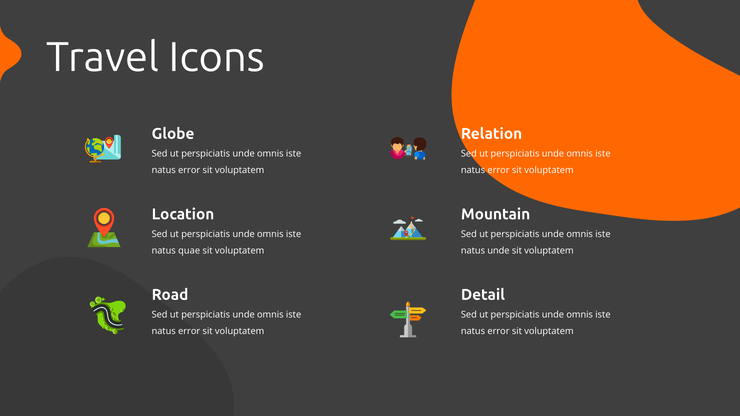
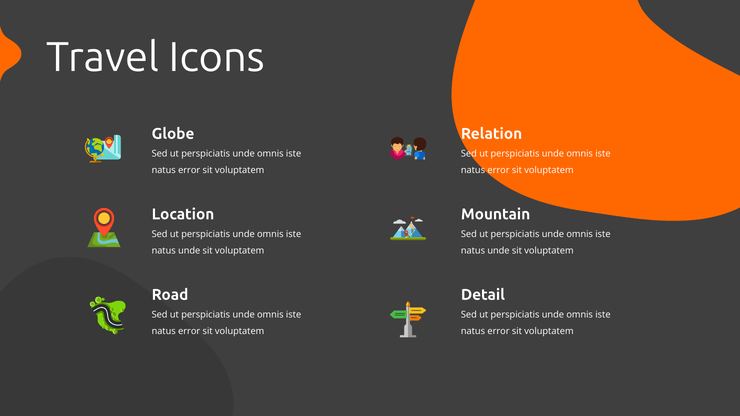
quae: quae -> unde (189, 251)
